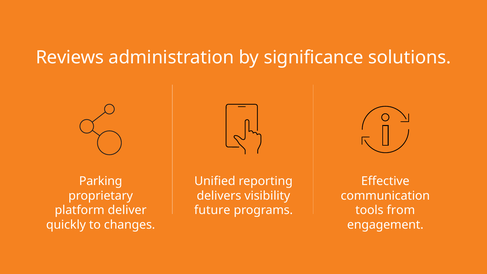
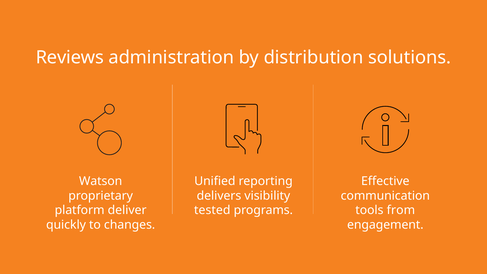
significance: significance -> distribution (314, 58)
Parking: Parking -> Watson (101, 181)
future: future -> tested (212, 210)
